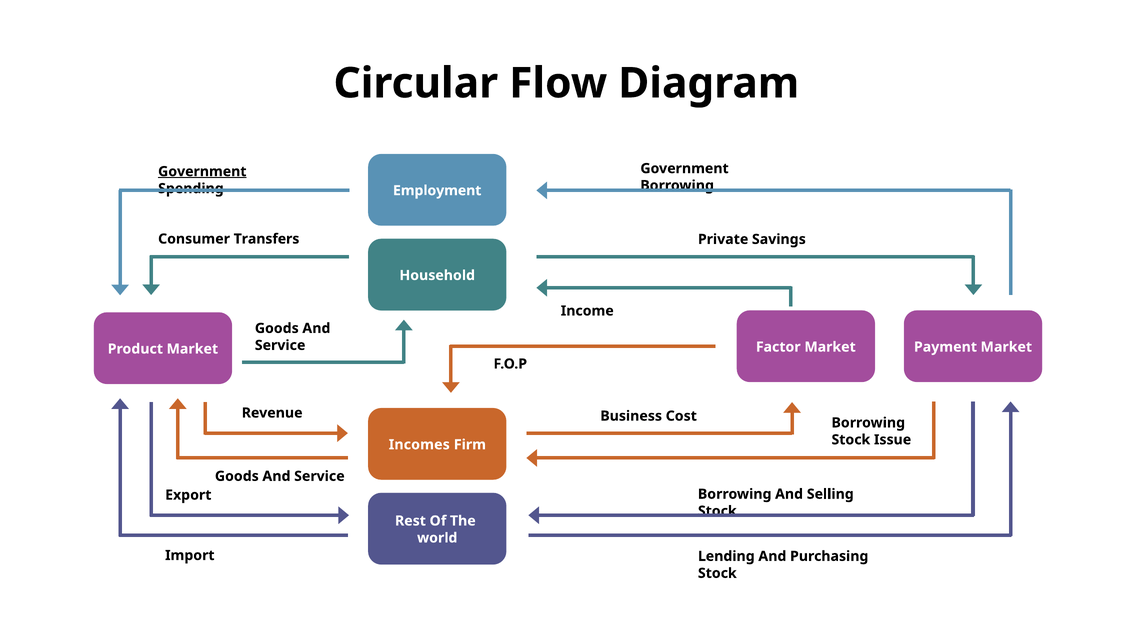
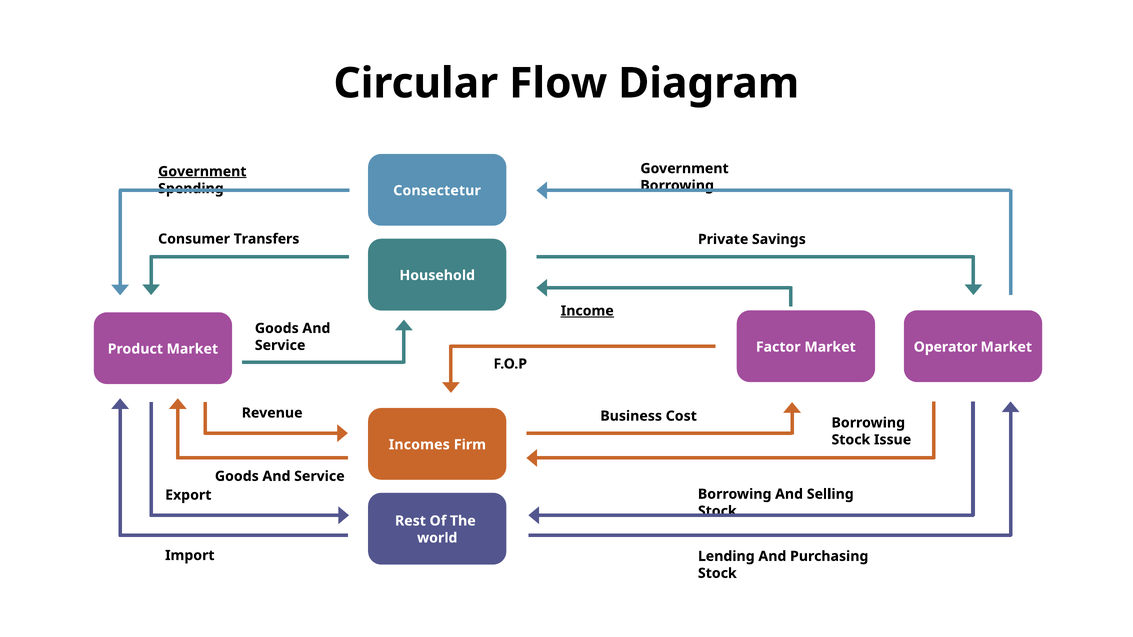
Employment: Employment -> Consectetur (437, 191)
Income underline: none -> present (587, 311)
Payment: Payment -> Operator (946, 347)
